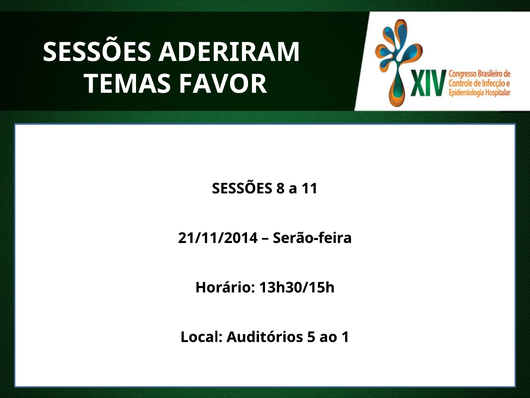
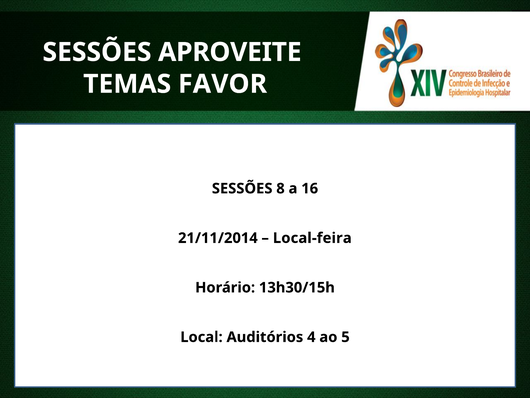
ADERIRAM: ADERIRAM -> APROVEITE (230, 52)
11: 11 -> 16 (310, 188)
Serão-feira: Serão-feira -> Local-feira (312, 238)
5: 5 -> 4 (311, 337)
1: 1 -> 5 (345, 337)
